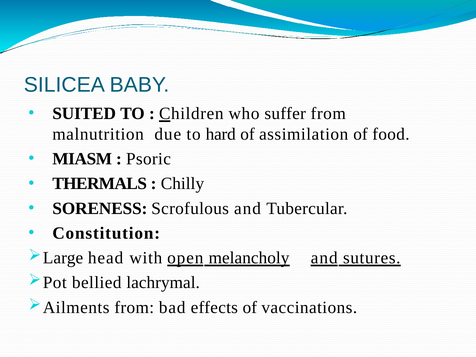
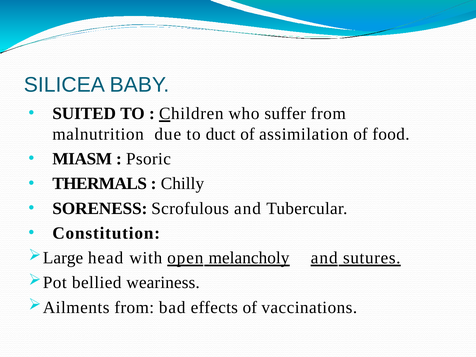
hard: hard -> duct (221, 134)
lachrymal: lachrymal -> weariness (163, 283)
